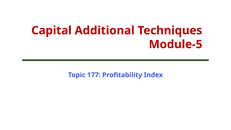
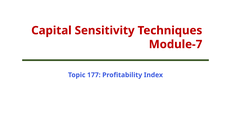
Additional: Additional -> Sensitivity (105, 30)
Module-5: Module-5 -> Module-7 (176, 44)
